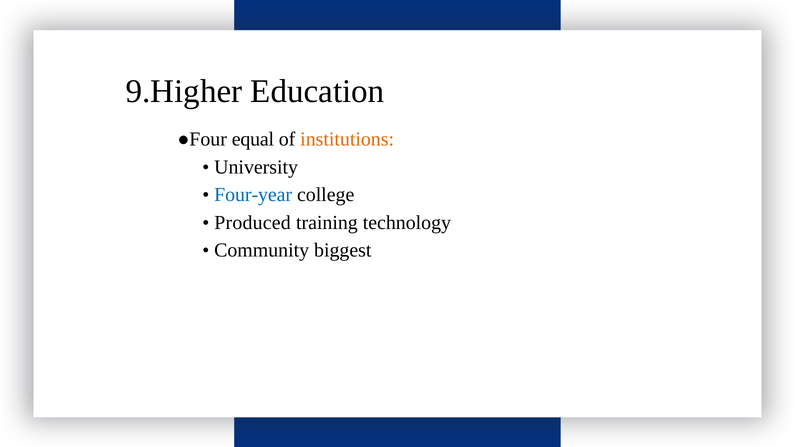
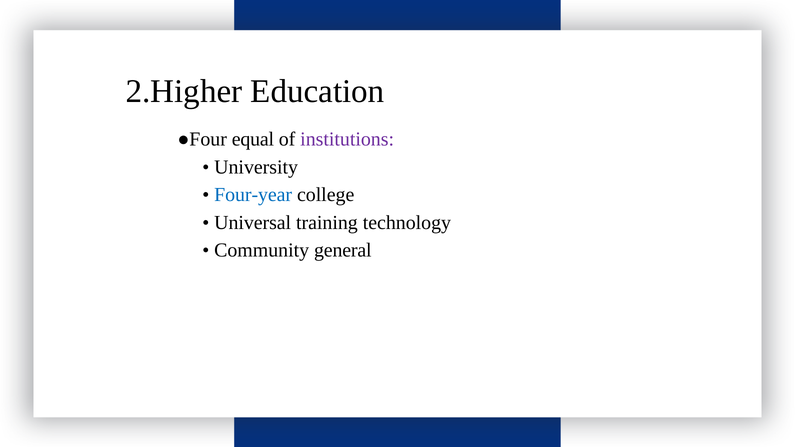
9.Higher: 9.Higher -> 2.Higher (184, 91)
institutions colour: orange -> purple (347, 139)
Produced: Produced -> Universal (253, 223)
biggest: biggest -> general (343, 251)
